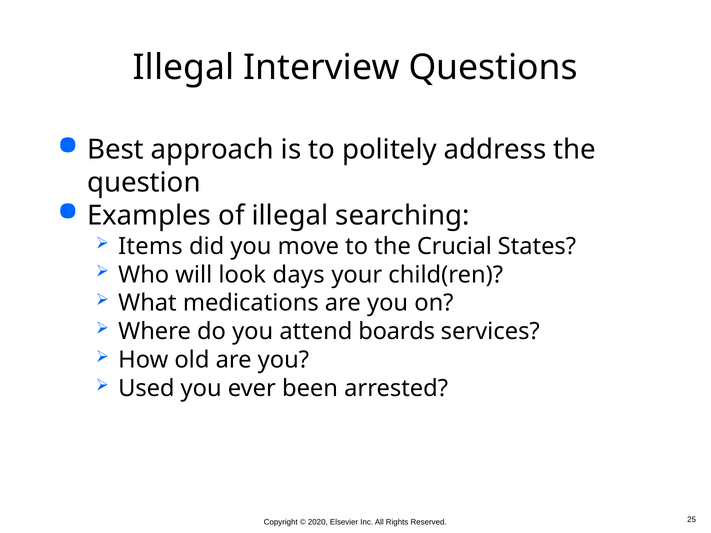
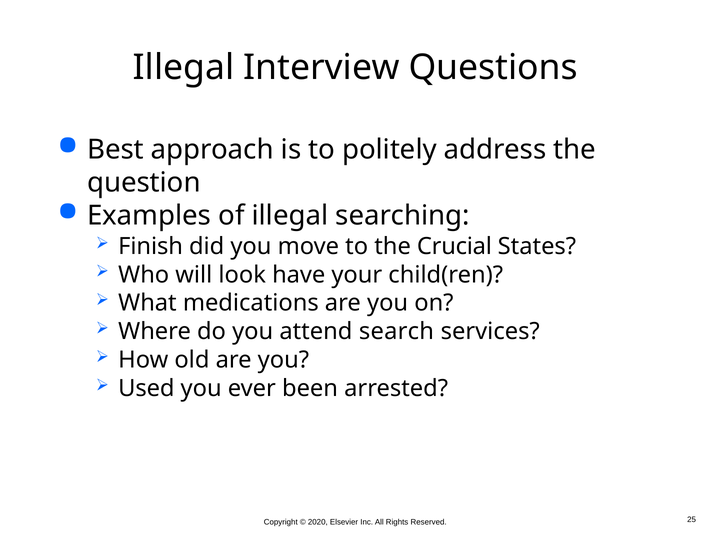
Items: Items -> Finish (151, 246)
days: days -> have (299, 275)
boards: boards -> search (396, 332)
